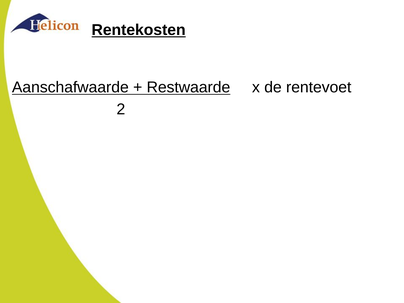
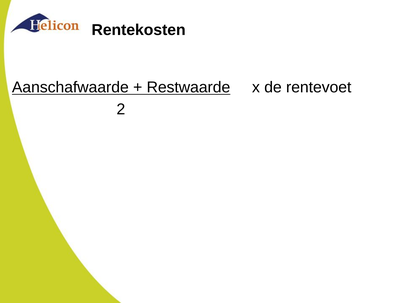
Rentekosten underline: present -> none (139, 30)
